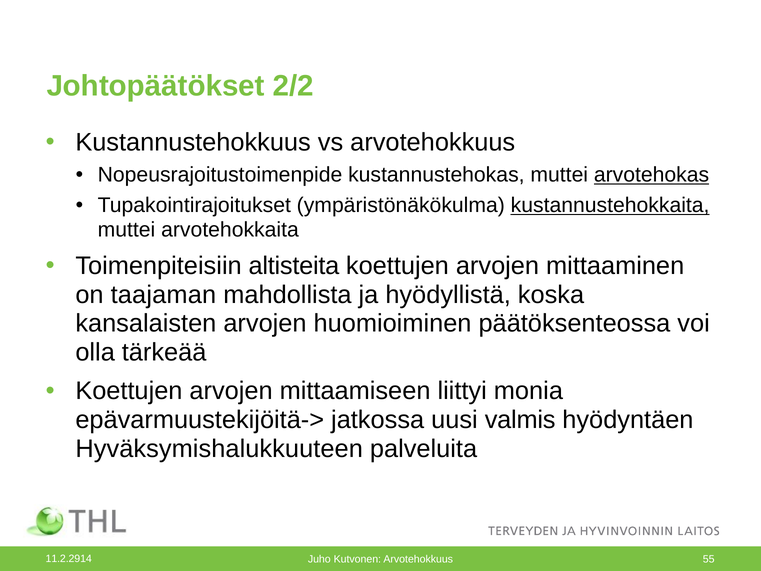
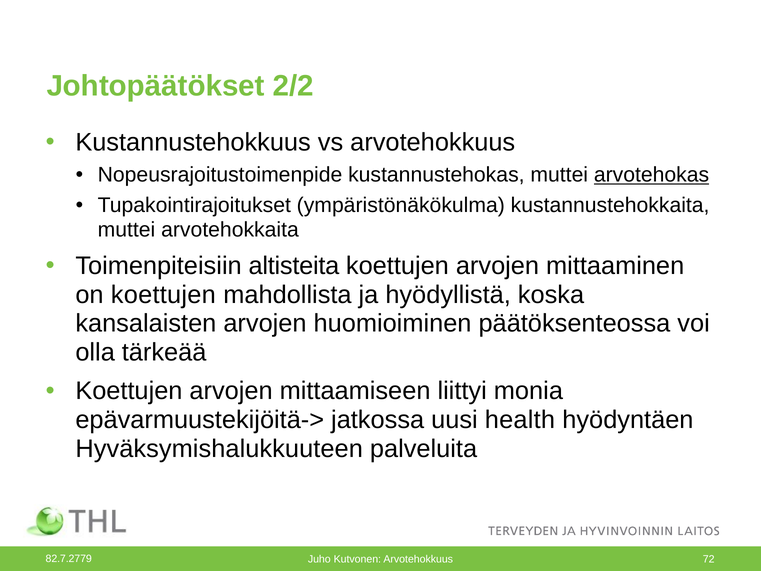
kustannustehokkaita underline: present -> none (610, 205)
on taajaman: taajaman -> koettujen (163, 294)
valmis: valmis -> health (520, 420)
11.2.2914: 11.2.2914 -> 82.7.2779 (69, 558)
55: 55 -> 72 (709, 559)
